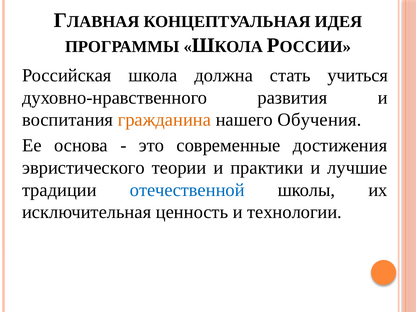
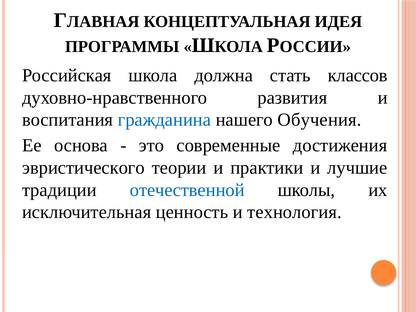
учиться: учиться -> классов (358, 75)
гражданина colour: orange -> blue (164, 120)
технологии: технологии -> технология (295, 212)
